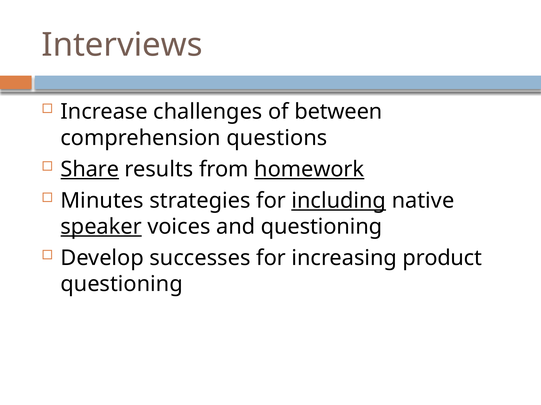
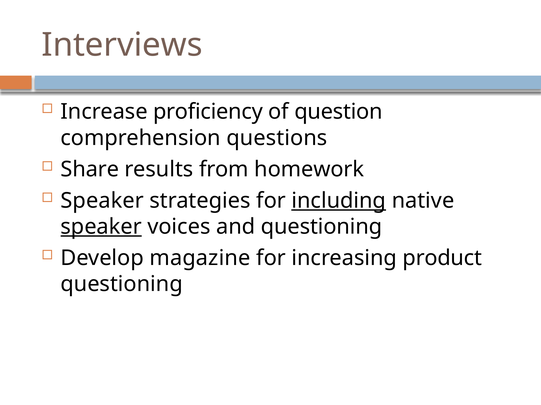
challenges: challenges -> proficiency (208, 112)
between: between -> question (338, 112)
Share underline: present -> none (90, 170)
homework underline: present -> none (309, 170)
Minutes: Minutes -> Speaker (102, 201)
successes: successes -> magazine (200, 258)
